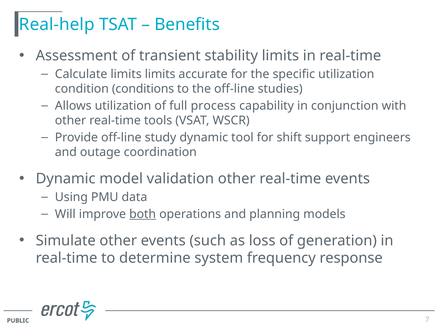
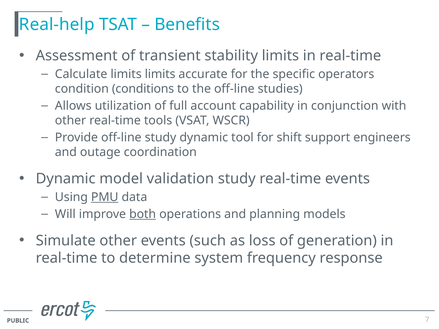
specific utilization: utilization -> operators (346, 74)
process: process -> account (213, 106)
validation other: other -> study (237, 179)
PMU underline: none -> present (105, 197)
